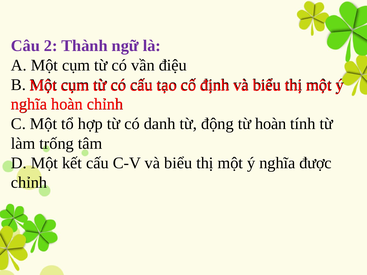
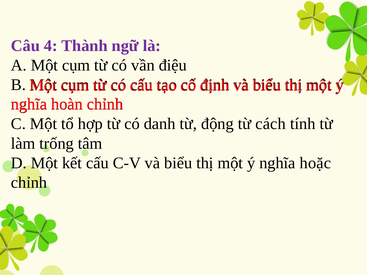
2: 2 -> 4 (51, 46)
từ hoàn: hoàn -> cách (271, 124)
được: được -> hoặc (315, 163)
